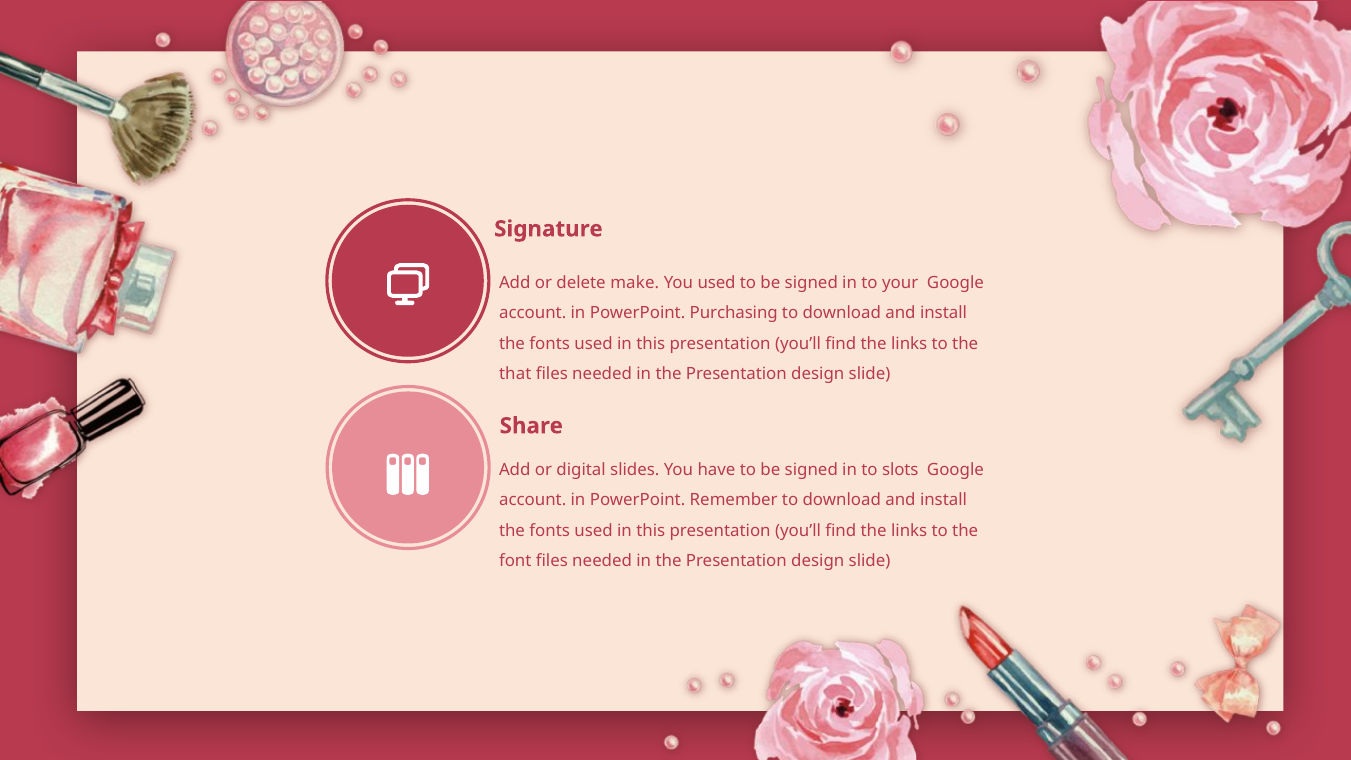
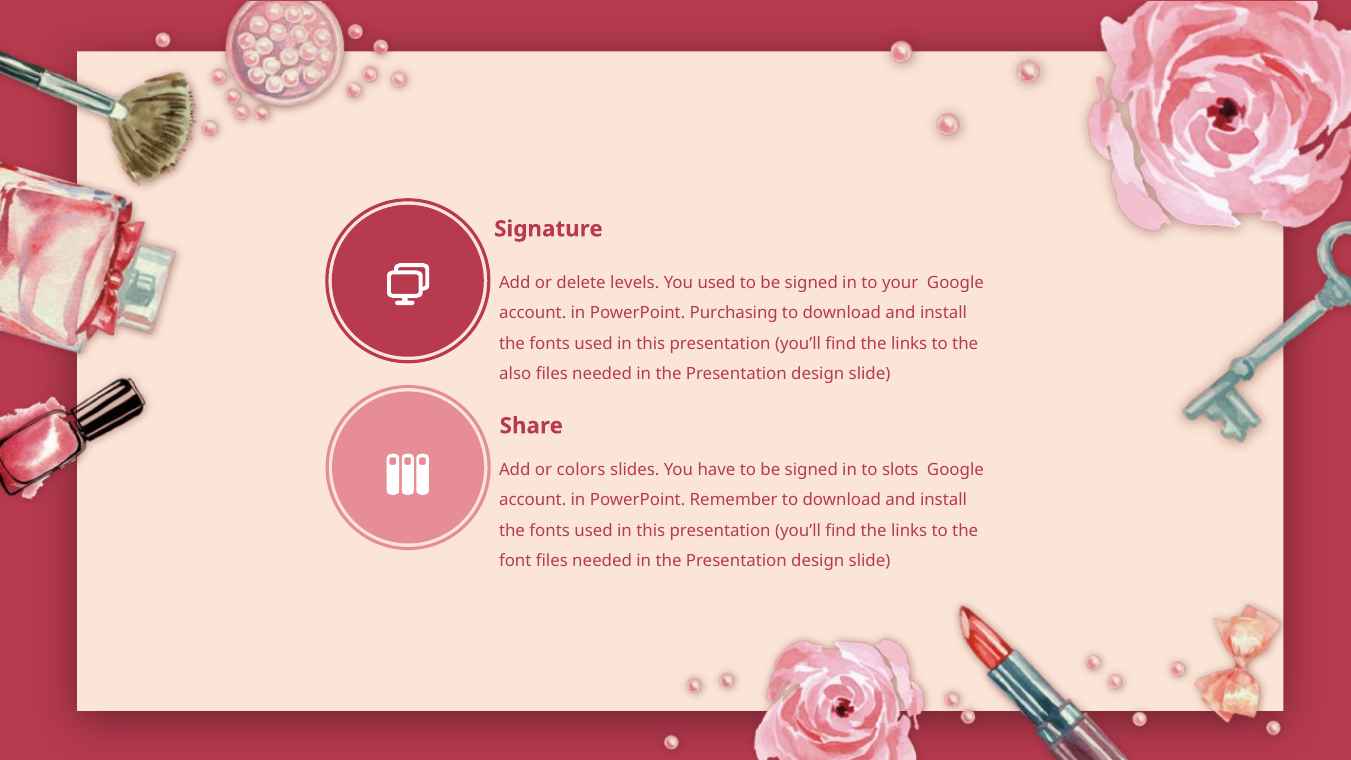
make: make -> levels (635, 283)
that: that -> also (515, 374)
digital: digital -> colors (581, 470)
